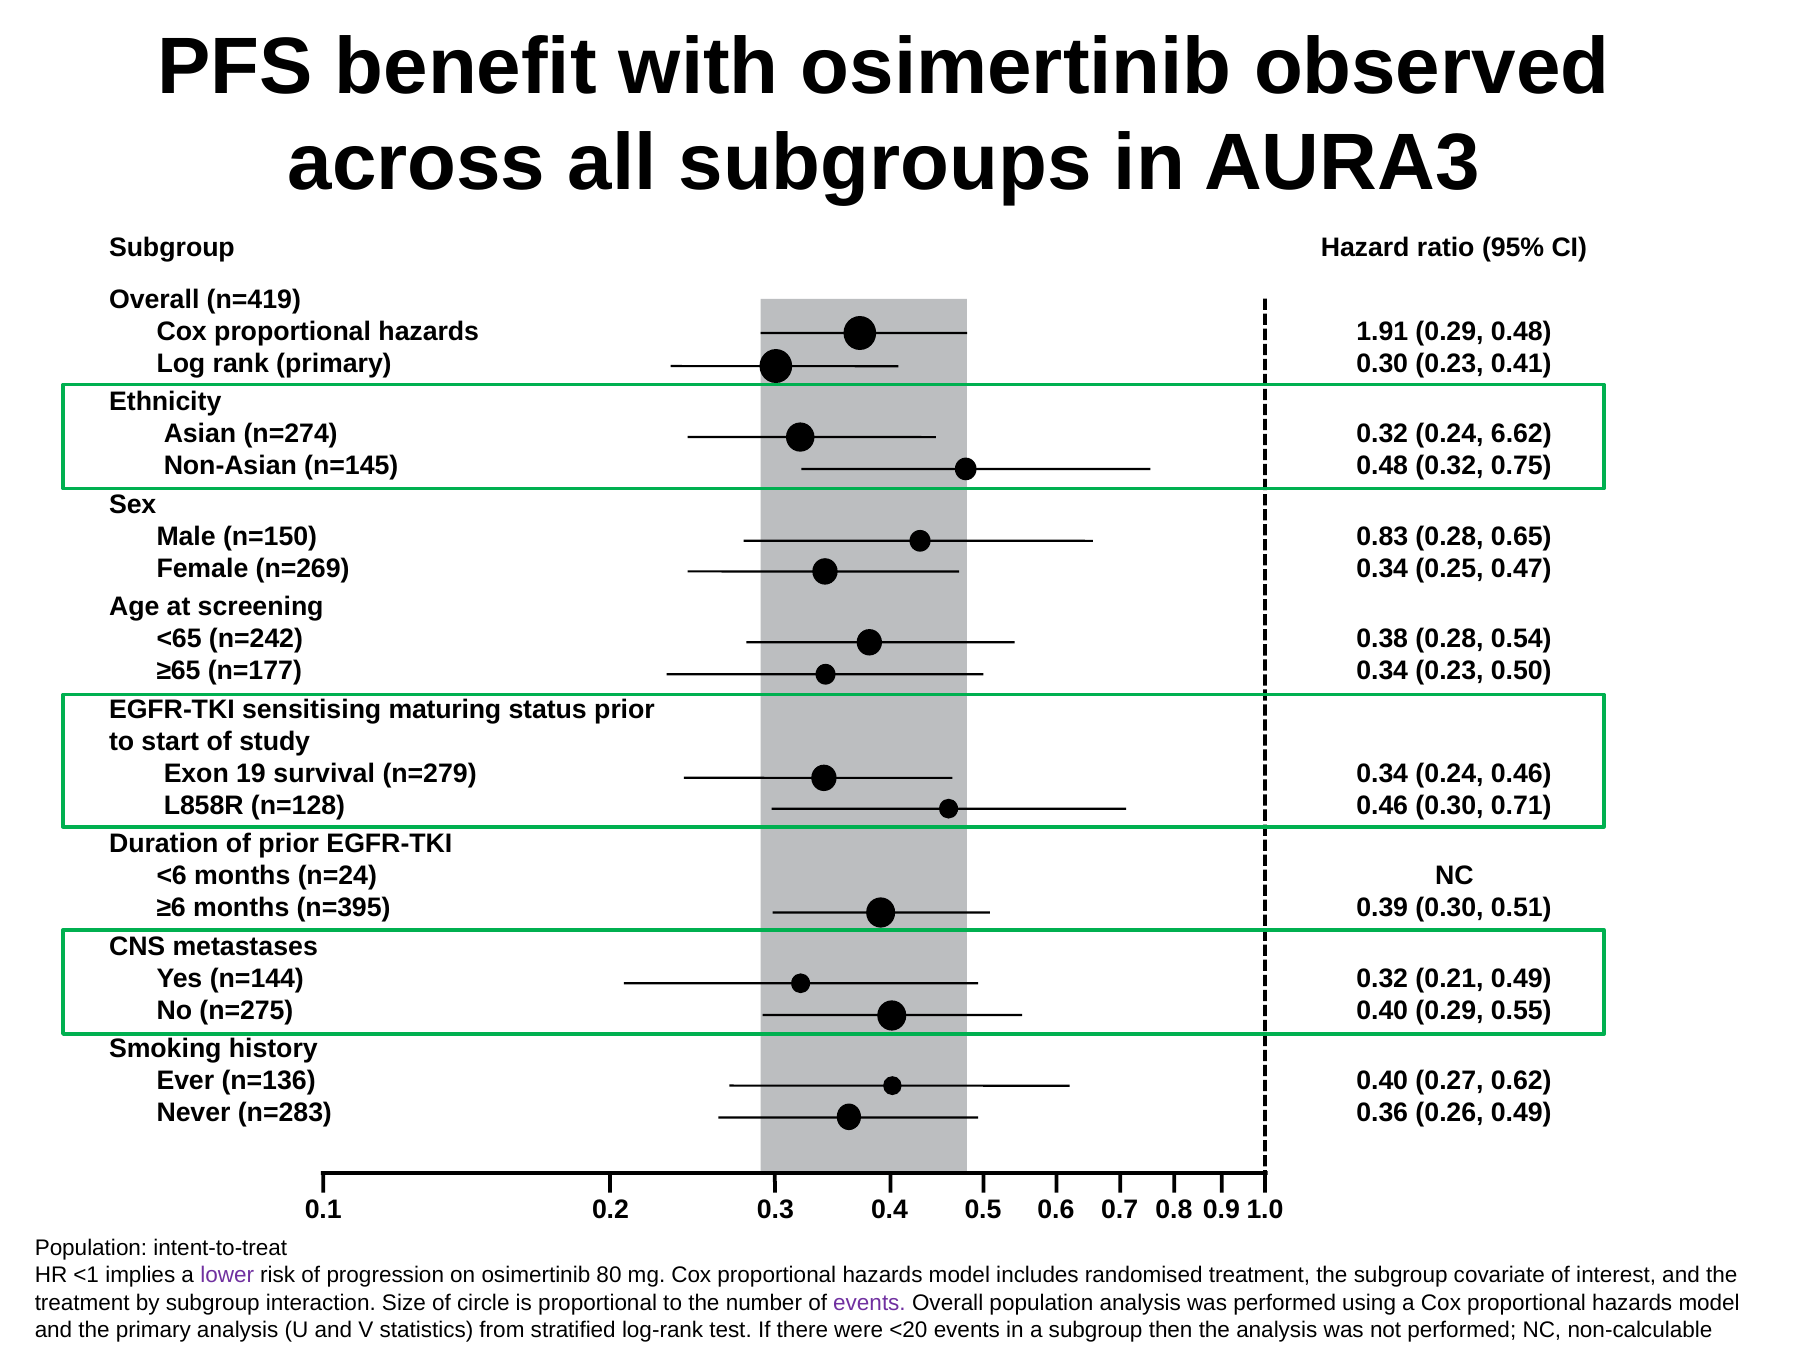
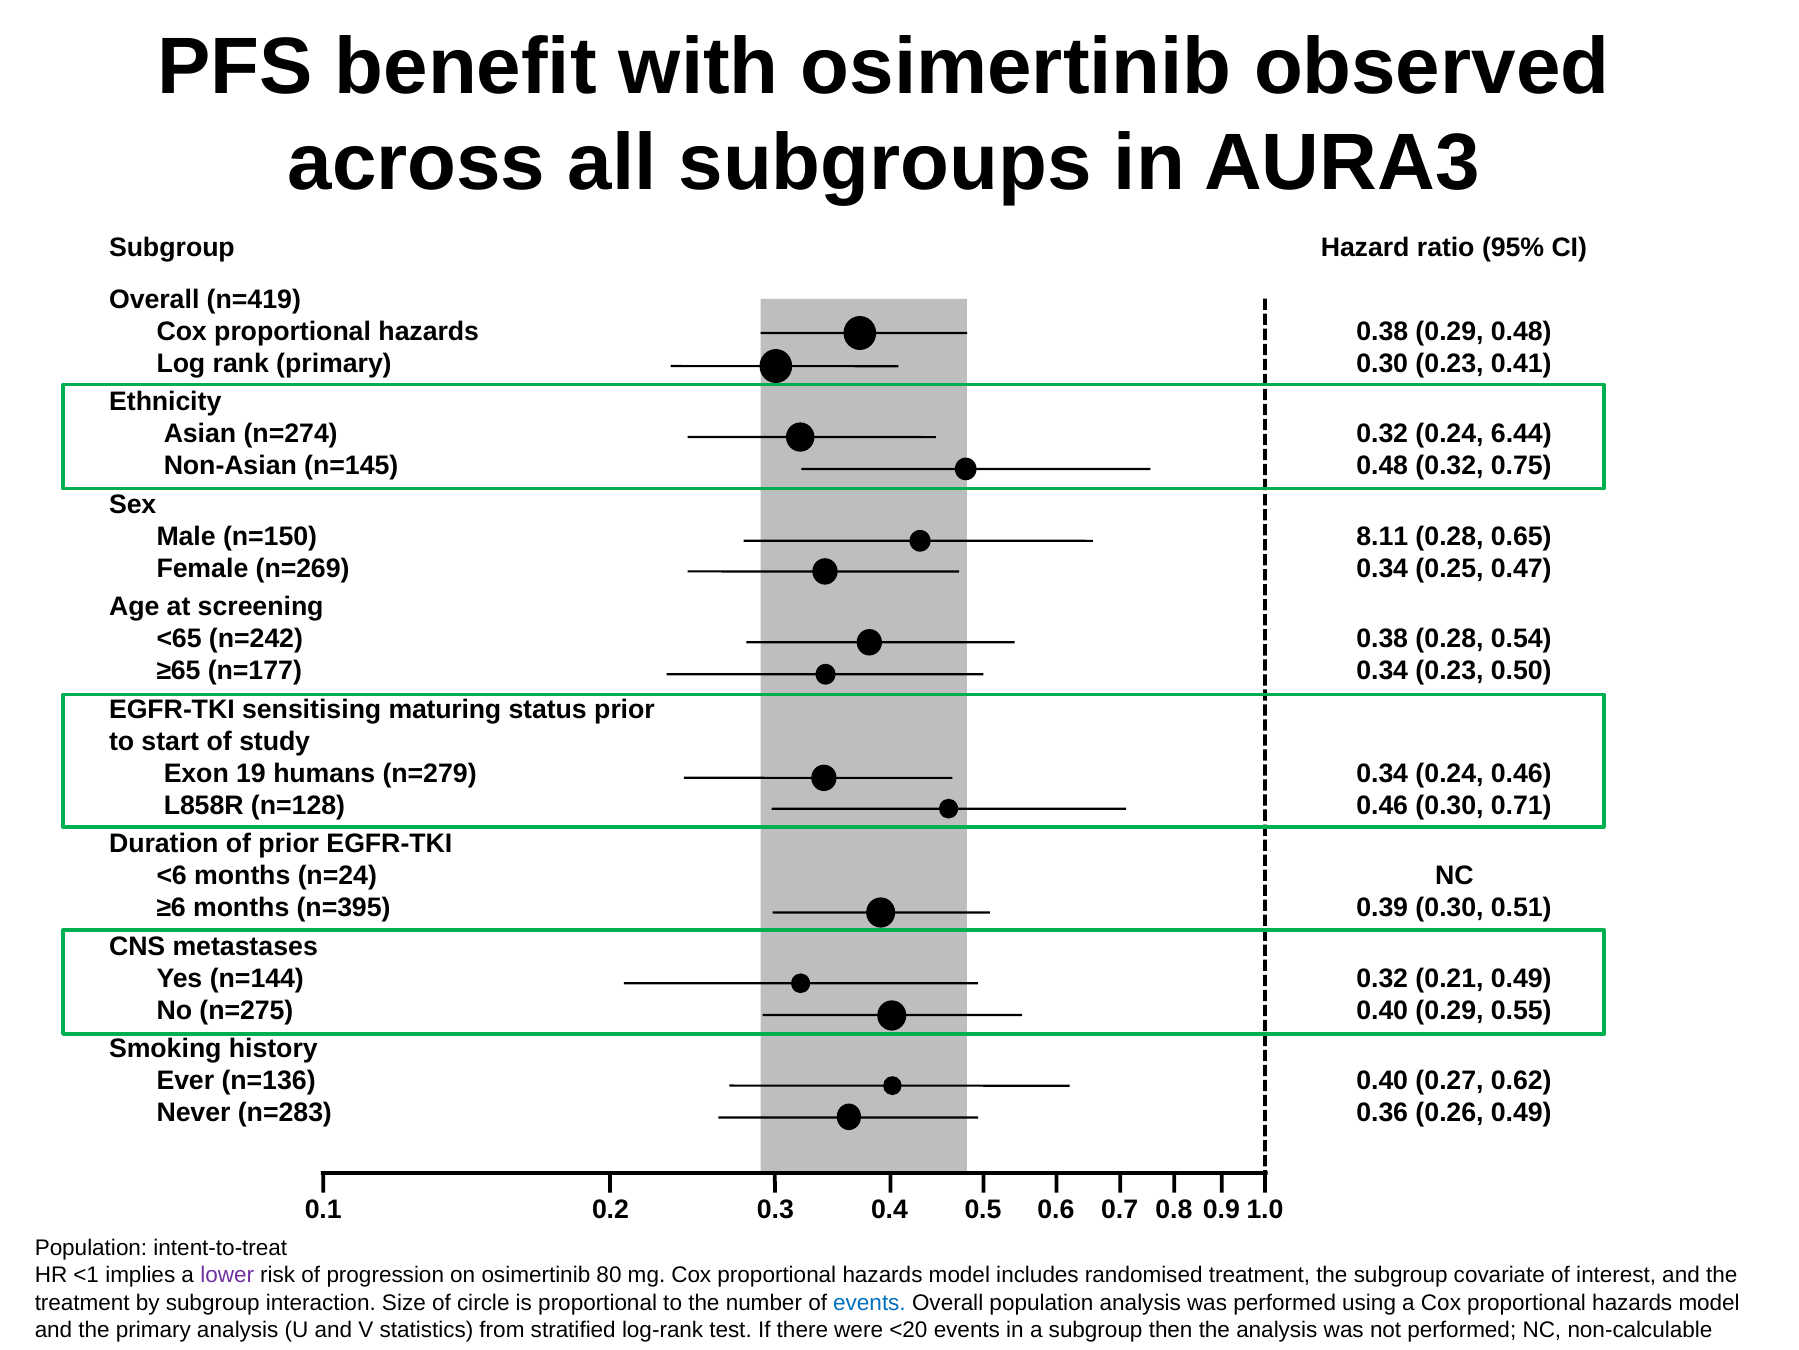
1.91: 1.91 -> 0.38 (1382, 331)
6.62: 6.62 -> 6.44 (1521, 434)
0.83: 0.83 -> 8.11 (1382, 536)
survival: survival -> humans (324, 773)
events colour: purple -> blue (869, 1302)
